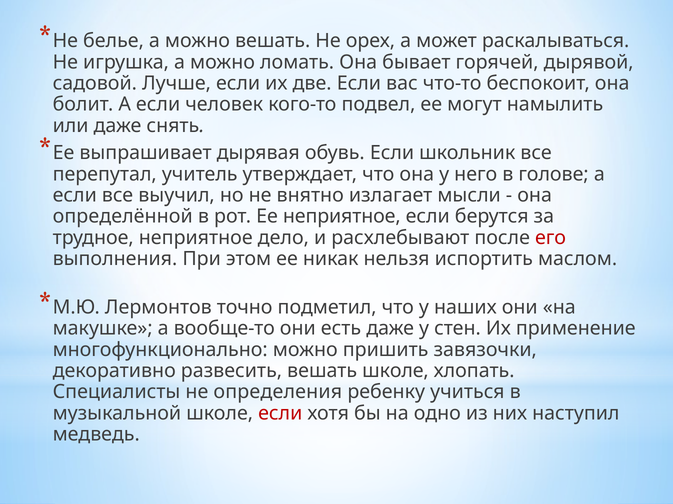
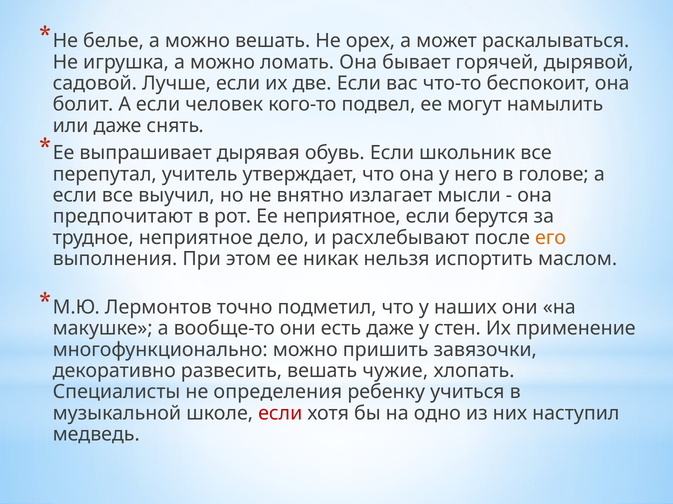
определённой: определённой -> предпочитают (123, 217)
его colour: red -> orange (551, 238)
вешать школе: школе -> чужие (395, 371)
